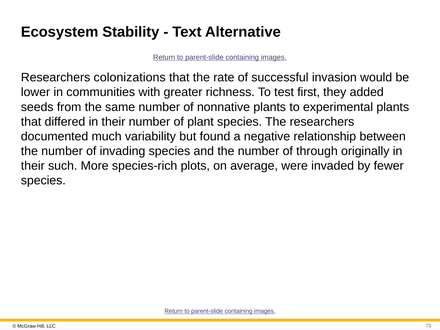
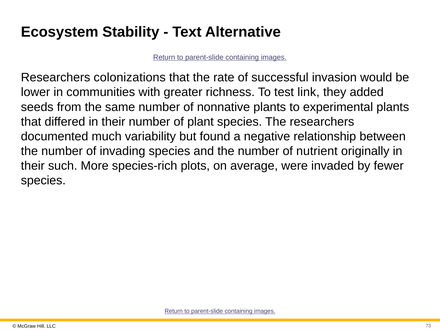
first: first -> link (309, 92)
through: through -> nutrient (317, 151)
